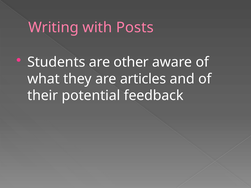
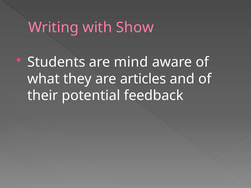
Posts: Posts -> Show (135, 28)
other: other -> mind (131, 62)
